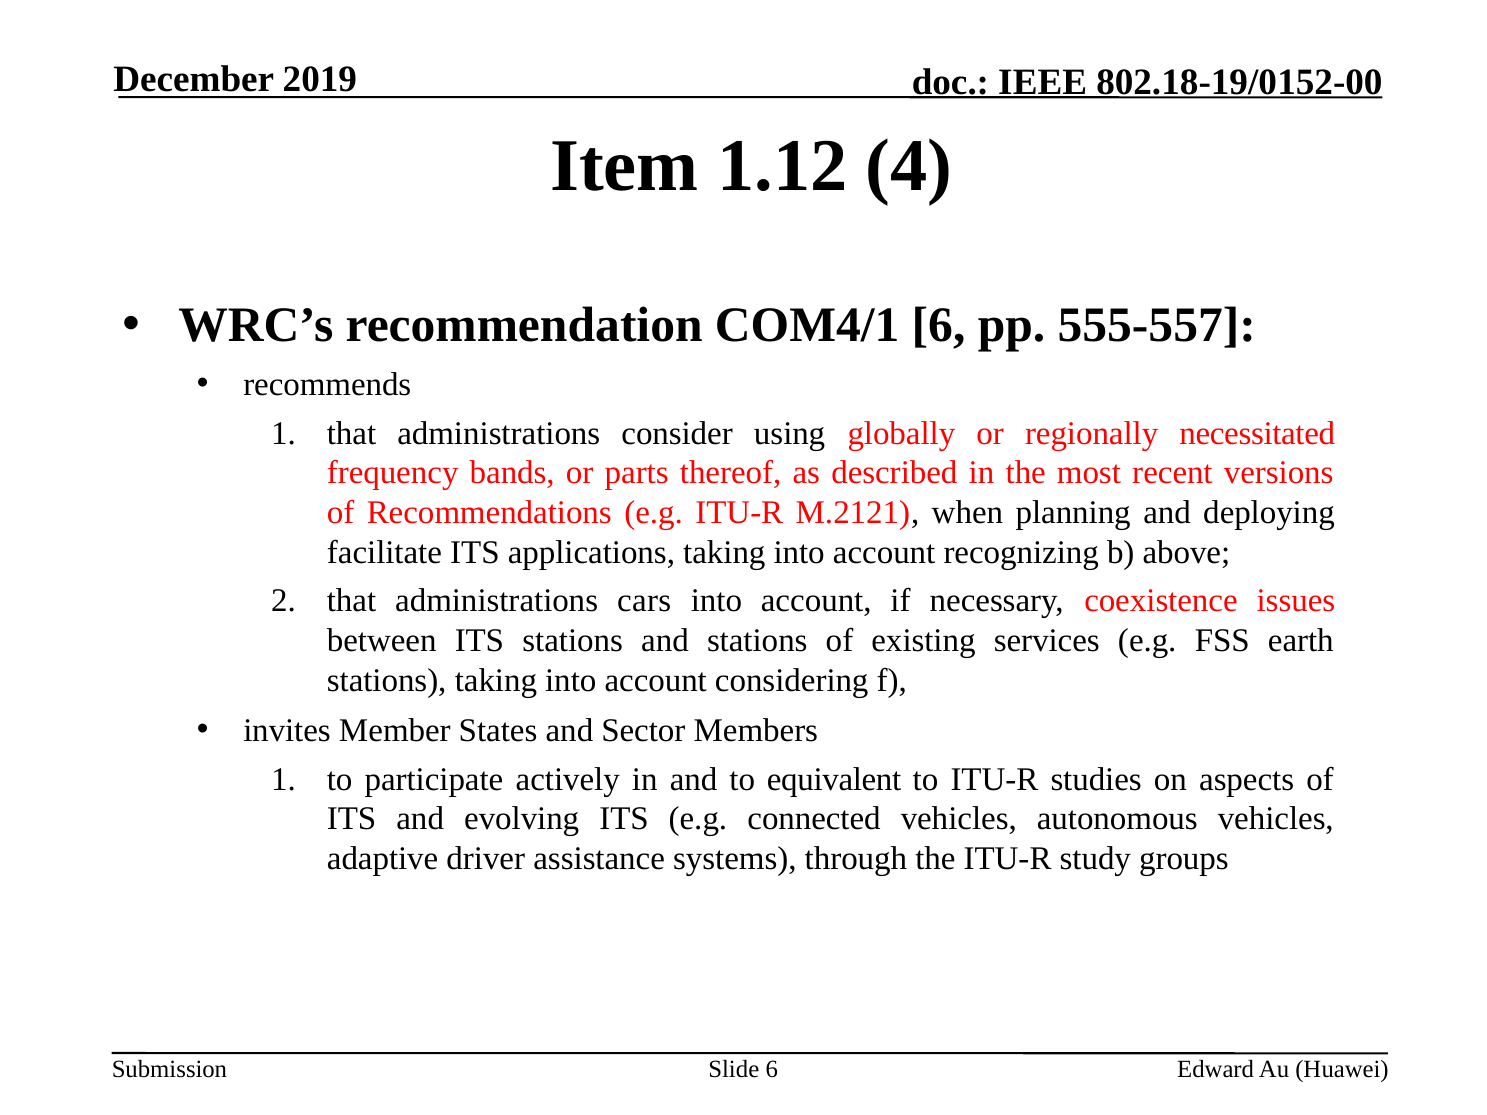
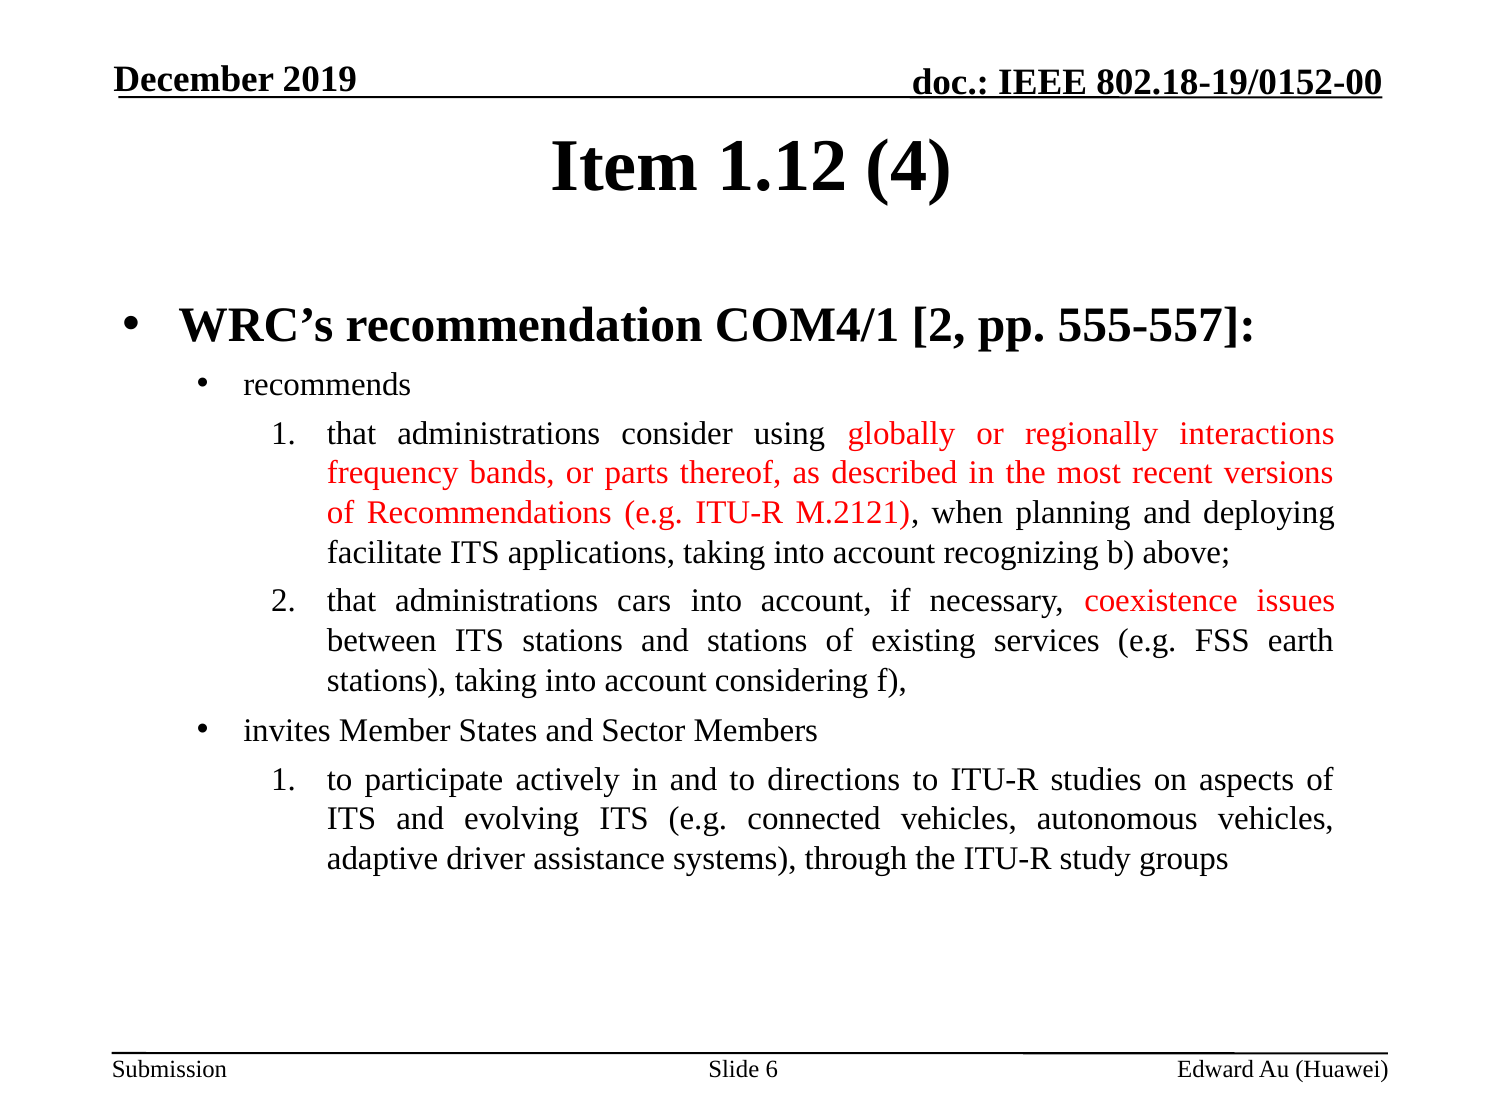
COM4/1 6: 6 -> 2 (939, 326)
necessitated: necessitated -> interactions (1257, 433)
equivalent: equivalent -> directions (834, 779)
